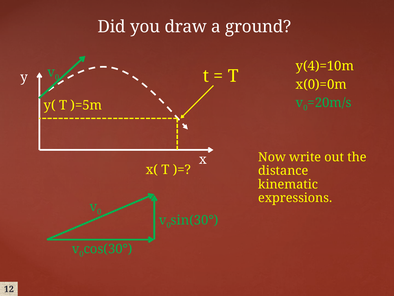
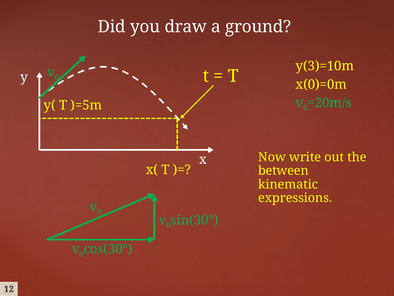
y(4)=10m: y(4)=10m -> y(3)=10m (325, 66)
distance: distance -> between (283, 170)
